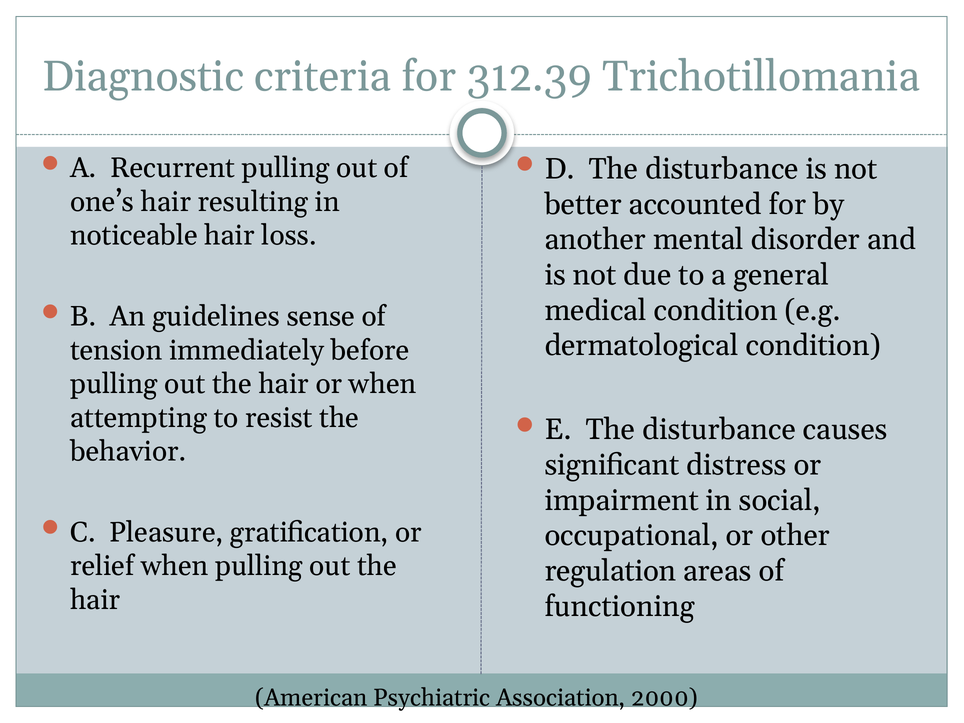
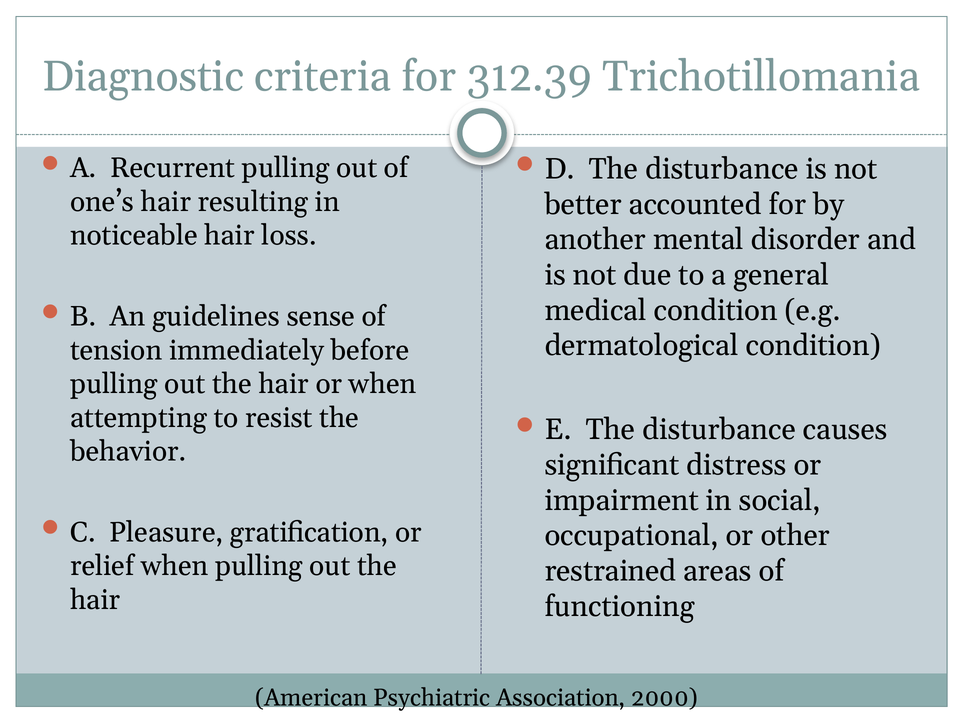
regulation: regulation -> restrained (610, 571)
